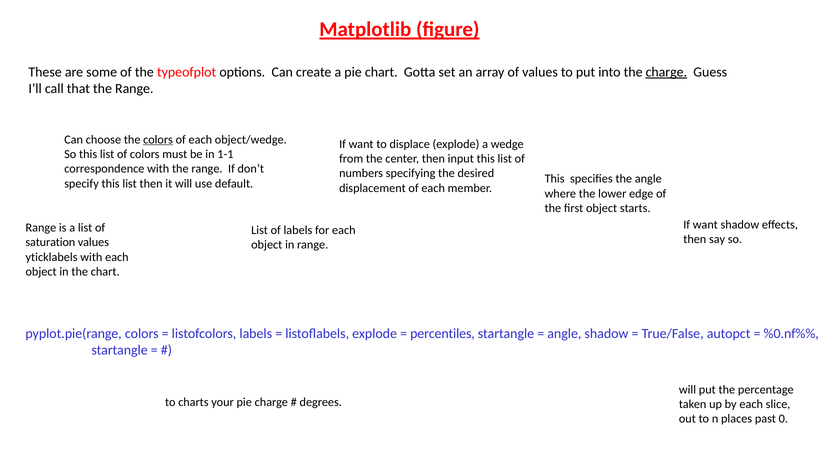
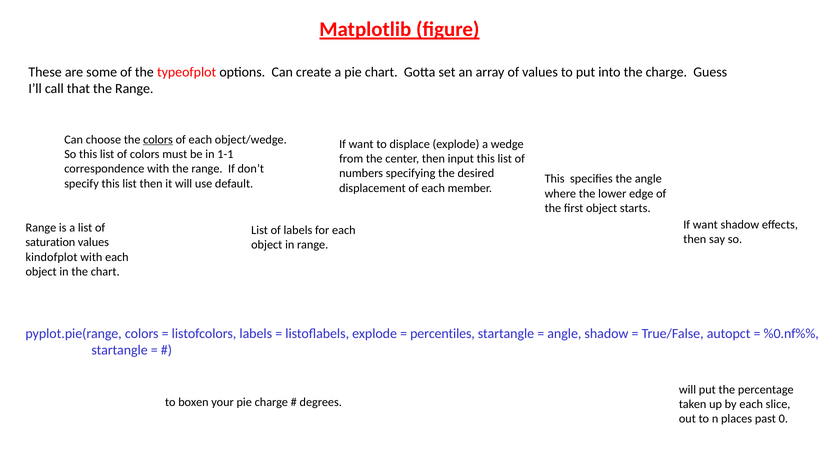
charge underline: present -> none (666, 72)
yticklabels: yticklabels -> kindofplot (52, 257)
charts: charts -> boxen (193, 402)
